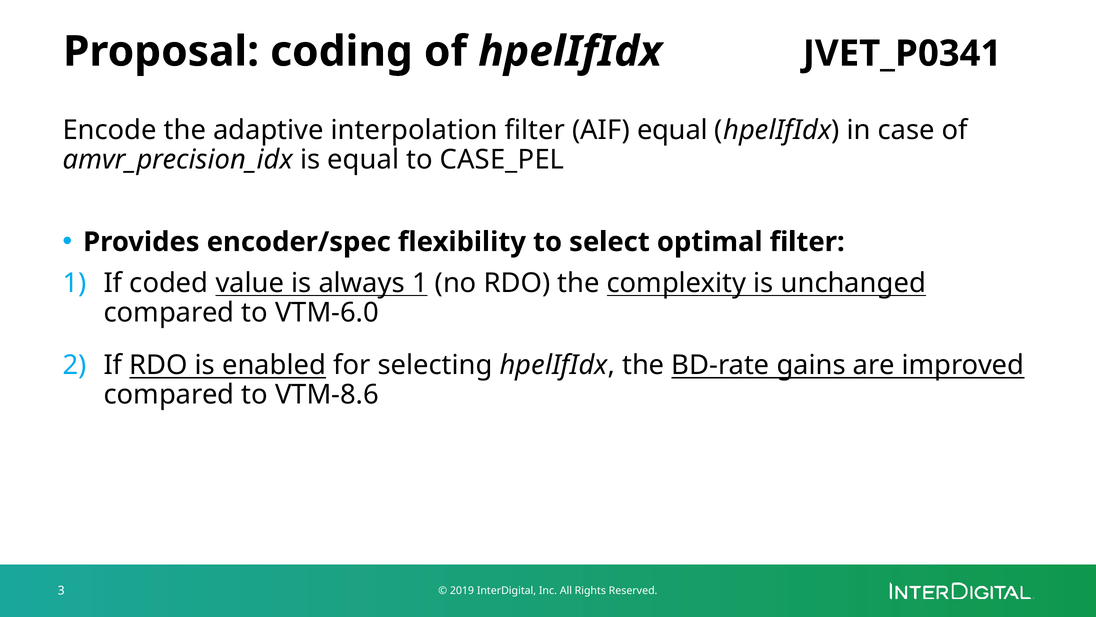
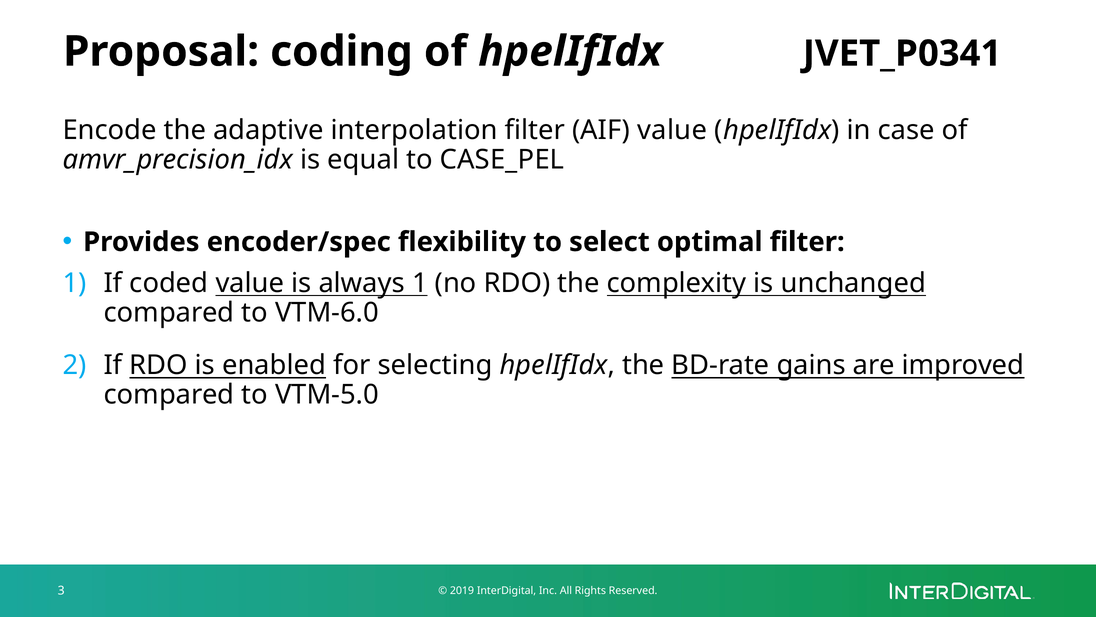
AIF equal: equal -> value (672, 130)
VTM-8.6: VTM-8.6 -> VTM-5.0 (327, 394)
